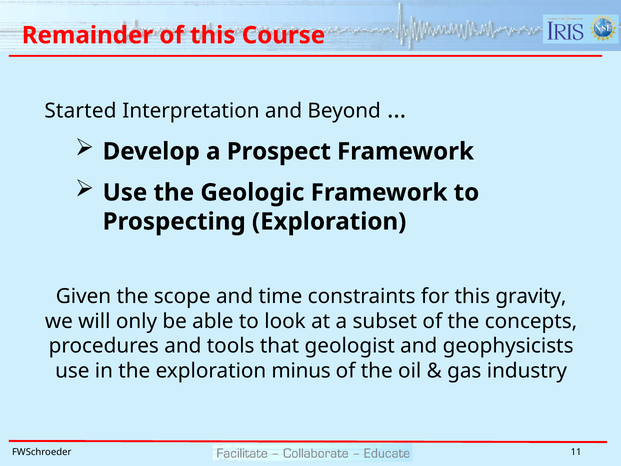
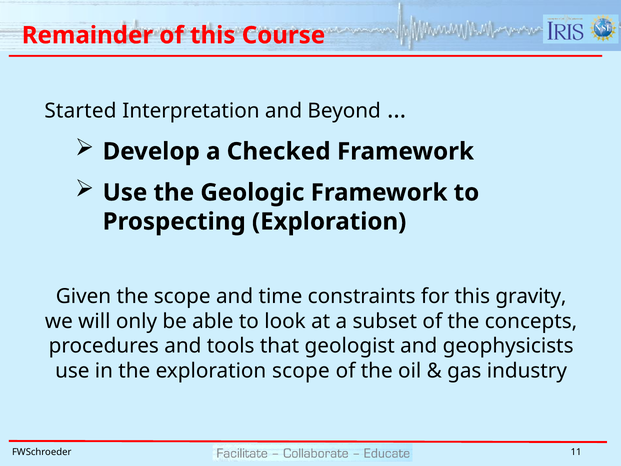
Prospect: Prospect -> Checked (279, 151)
exploration minus: minus -> scope (301, 371)
